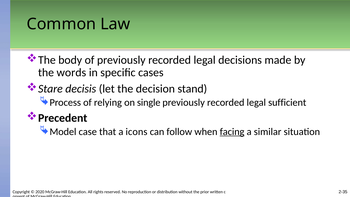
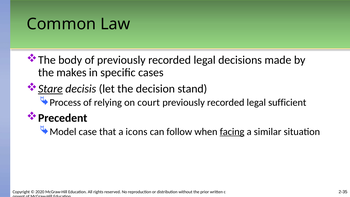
words: words -> makes (71, 73)
Stare underline: none -> present (50, 89)
single: single -> court (149, 102)
